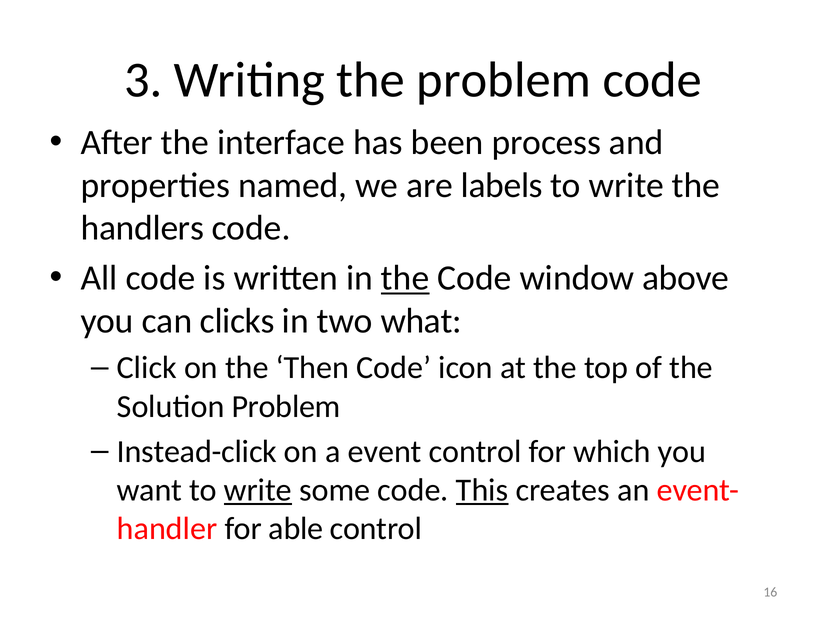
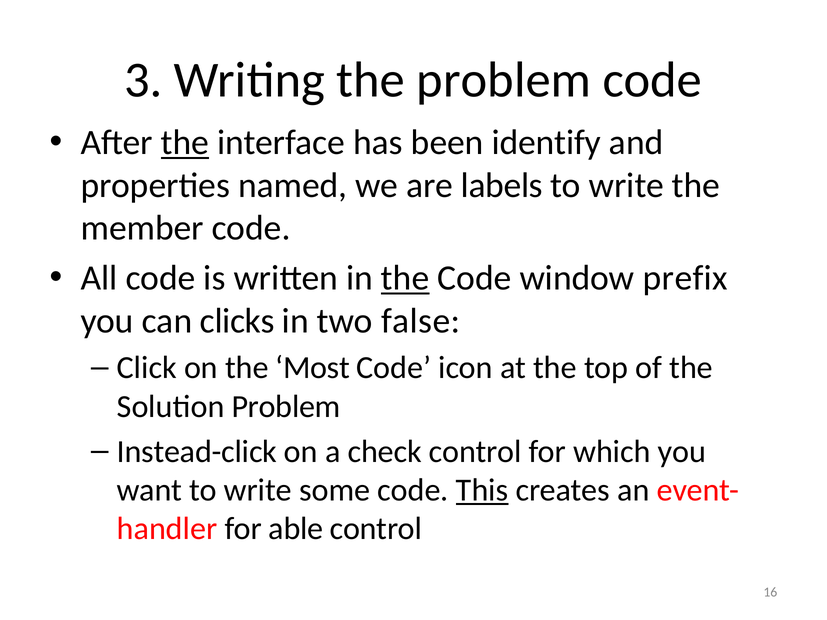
the underline: none -> present (185, 143)
process: process -> identify (546, 143)
handlers: handlers -> member (142, 228)
above: above -> prefix (685, 278)
what: what -> false (421, 321)
Then: Then -> Most (313, 368)
event: event -> check (385, 452)
write underline: present -> none (258, 490)
